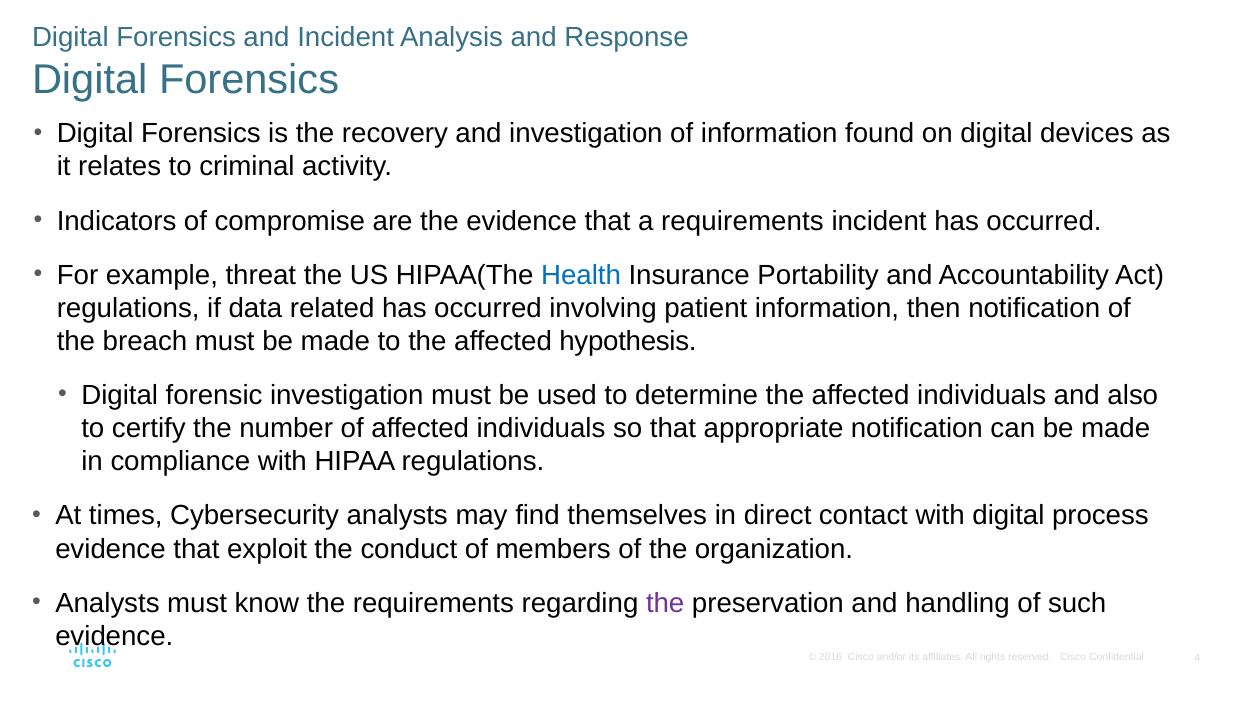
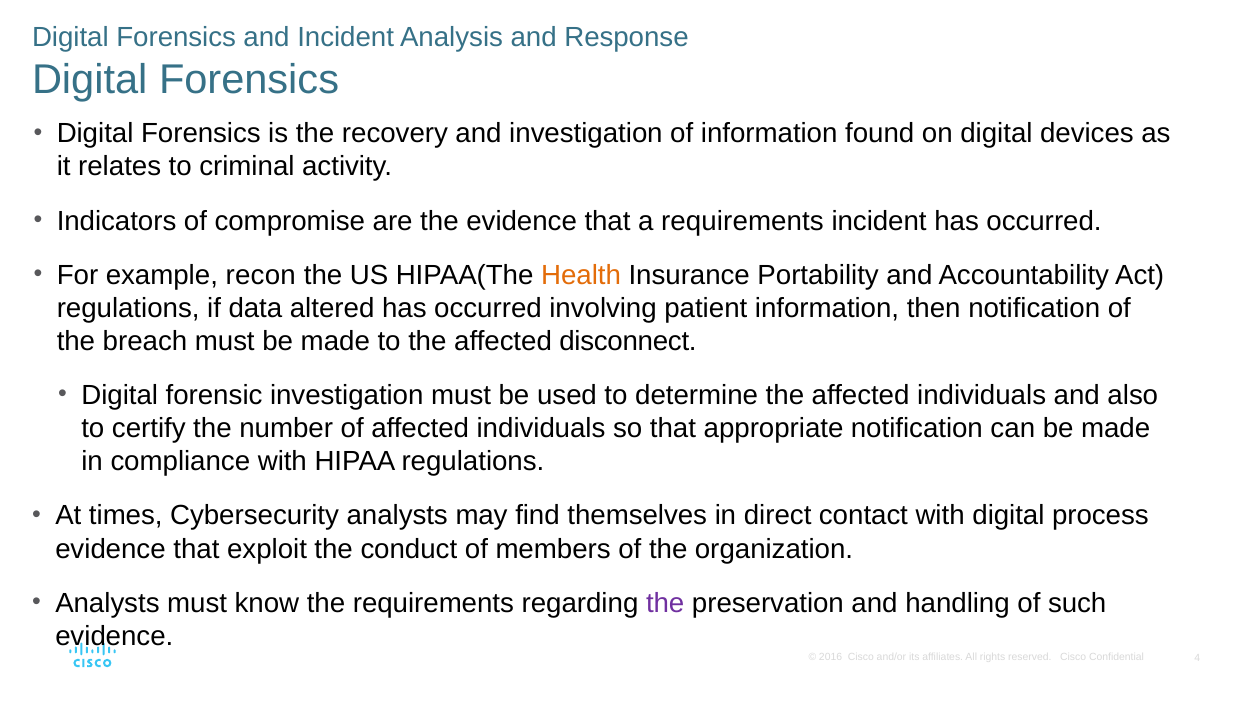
threat: threat -> recon (261, 275)
Health colour: blue -> orange (581, 275)
related: related -> altered (332, 308)
hypothesis: hypothesis -> disconnect (628, 342)
